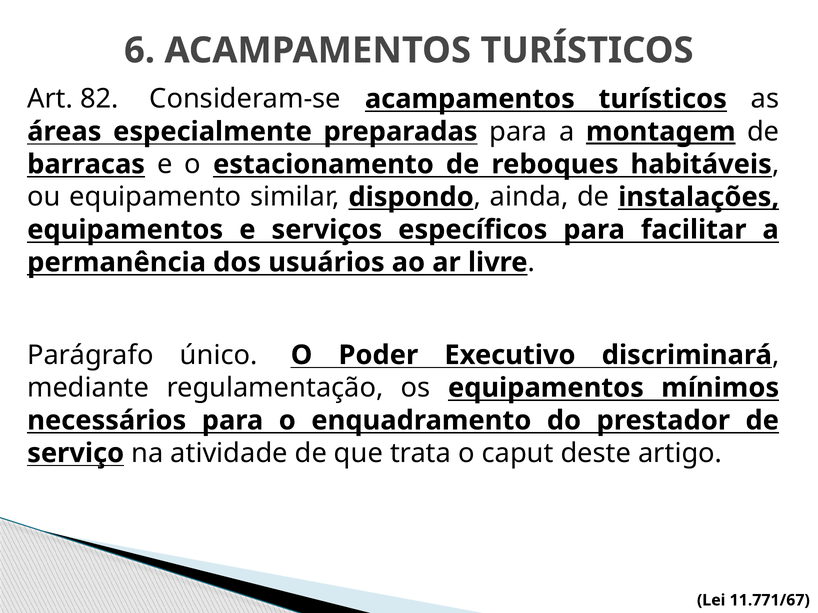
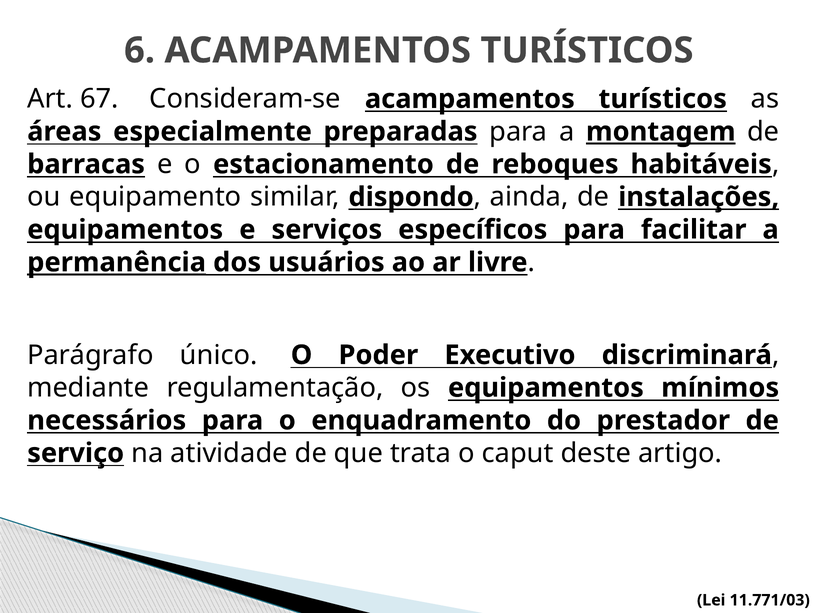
82: 82 -> 67 (99, 99)
permanência underline: none -> present (117, 263)
11.771/67: 11.771/67 -> 11.771/03 (770, 601)
